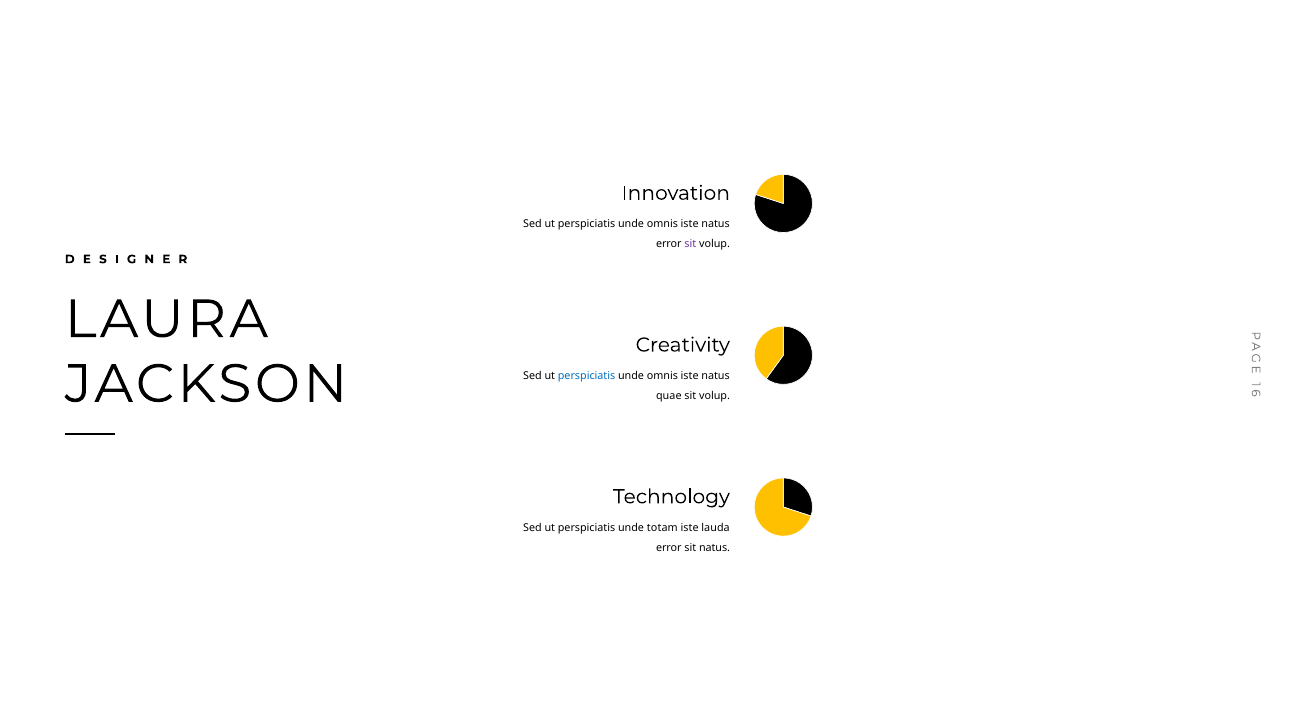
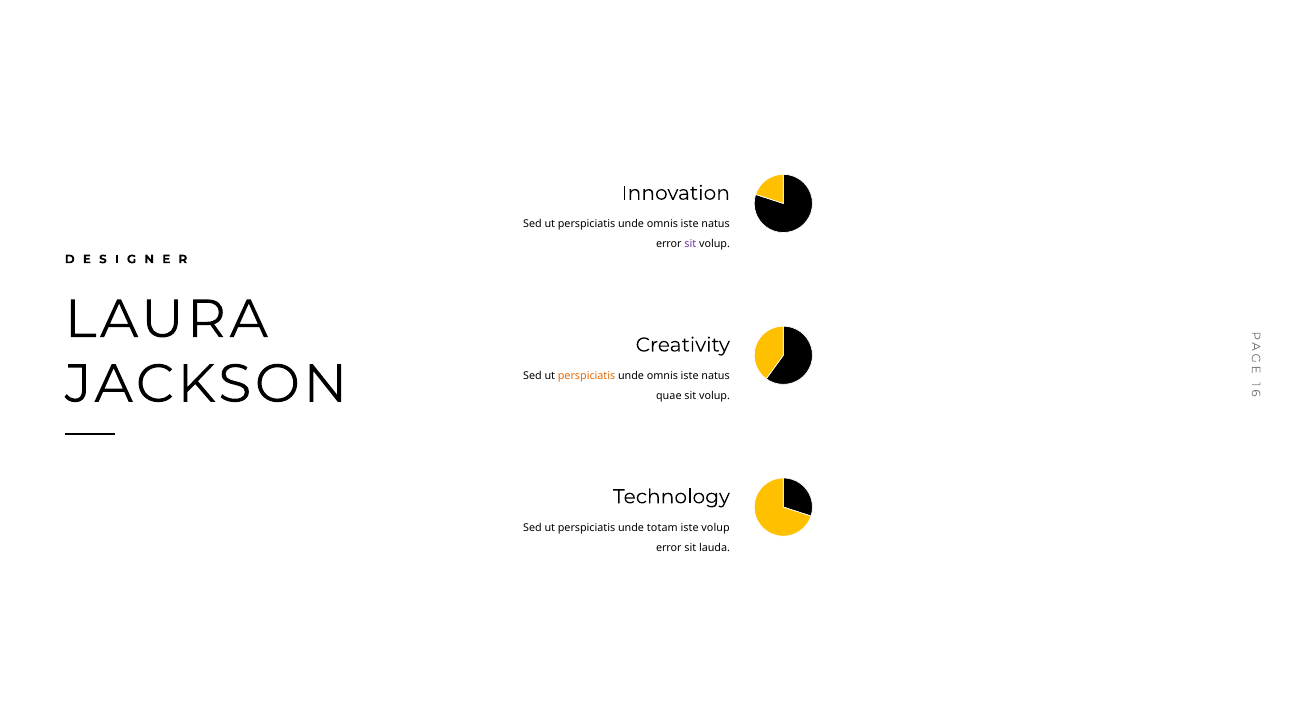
perspiciatis colour: blue -> orange (587, 376)
iste lauda: lauda -> volup (716, 528)
sit natus: natus -> lauda (715, 548)
